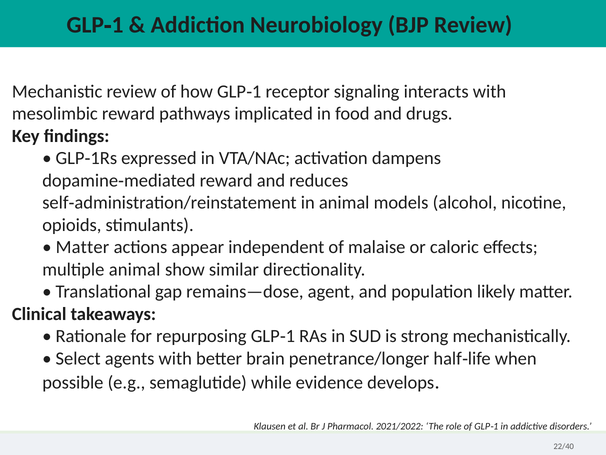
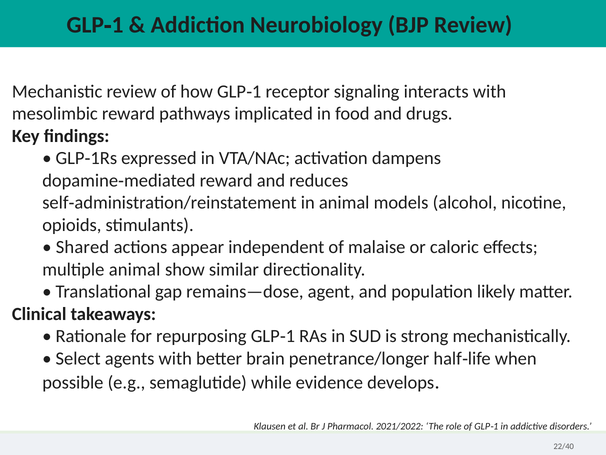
Matter: Matter -> Shared (82, 247)
